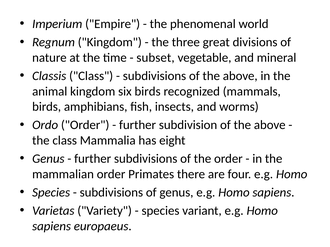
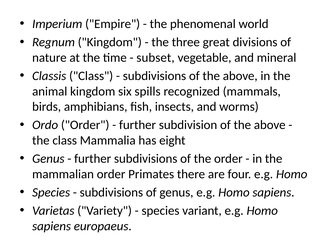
six birds: birds -> spills (148, 92)
